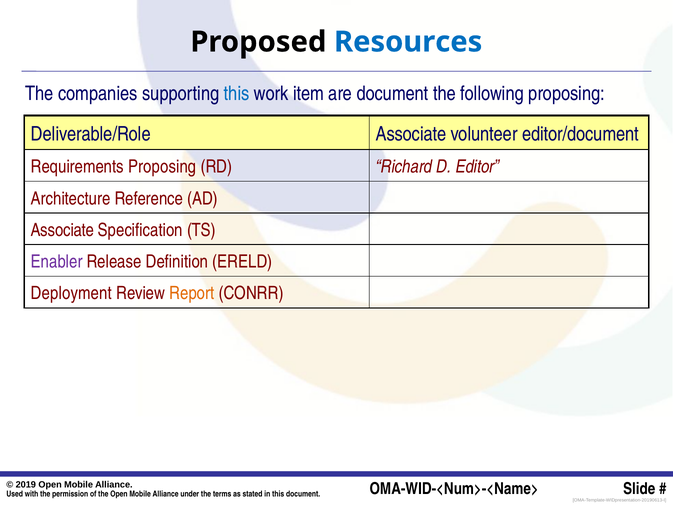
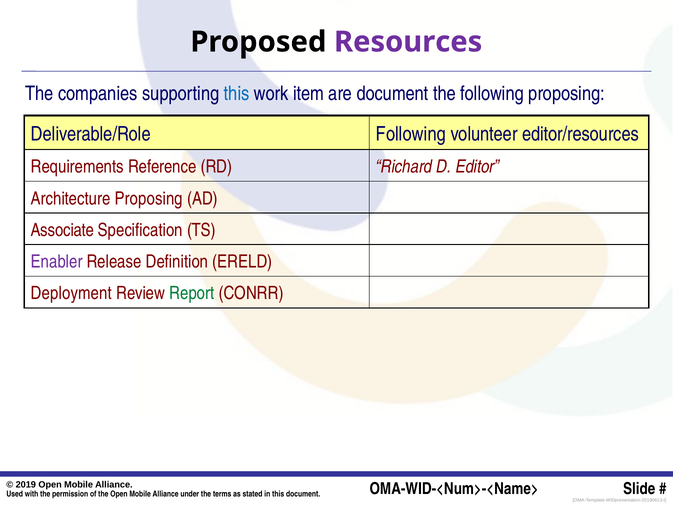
Resources colour: blue -> purple (408, 42)
Deliverable/Role Associate: Associate -> Following (411, 134)
editor/document: editor/document -> editor/resources (580, 134)
Requirements Proposing: Proposing -> Reference (162, 167)
Architecture Reference: Reference -> Proposing (149, 198)
Report colour: orange -> green (192, 293)
